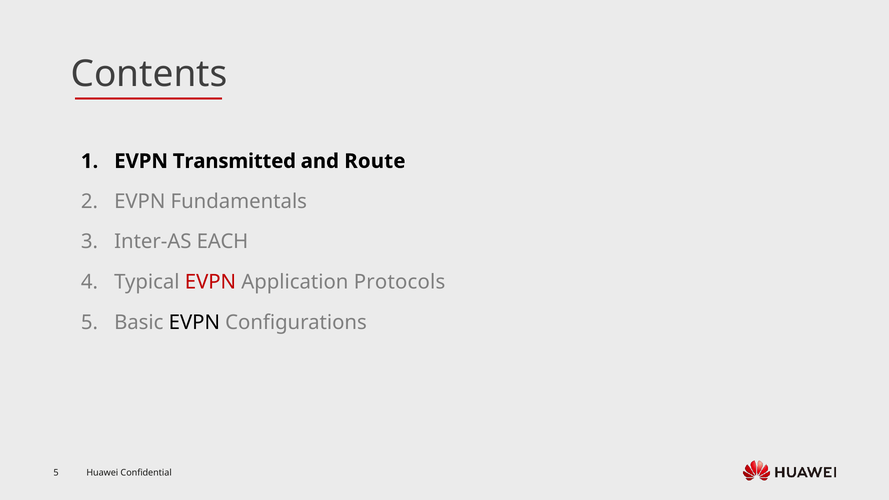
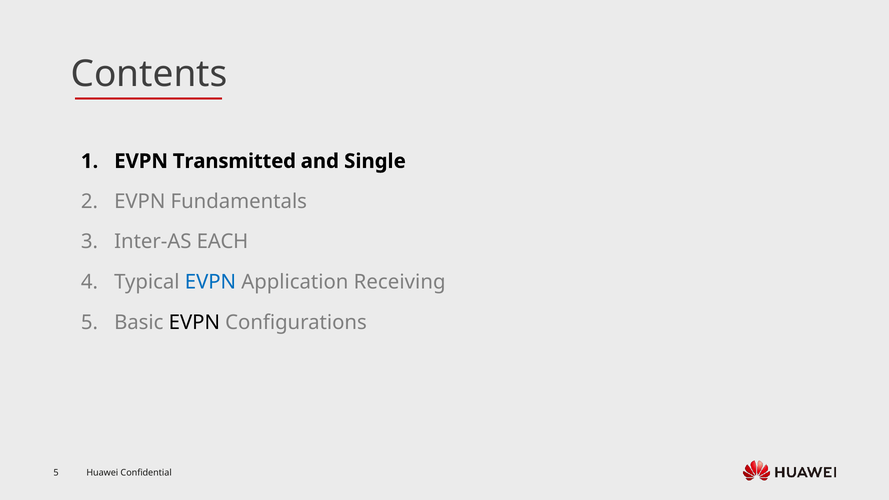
Route: Route -> Single (375, 161)
EVPN colour: red -> blue (210, 282)
Protocols: Protocols -> Receiving (400, 282)
